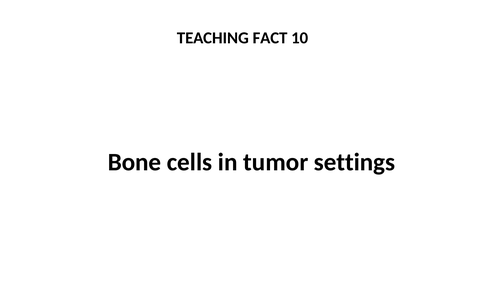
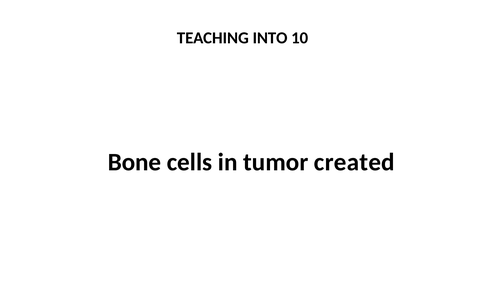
FACT: FACT -> INTO (270, 38)
settings: settings -> created (354, 162)
